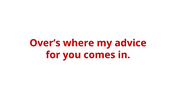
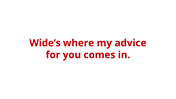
Over’s: Over’s -> Wide’s (45, 43)
